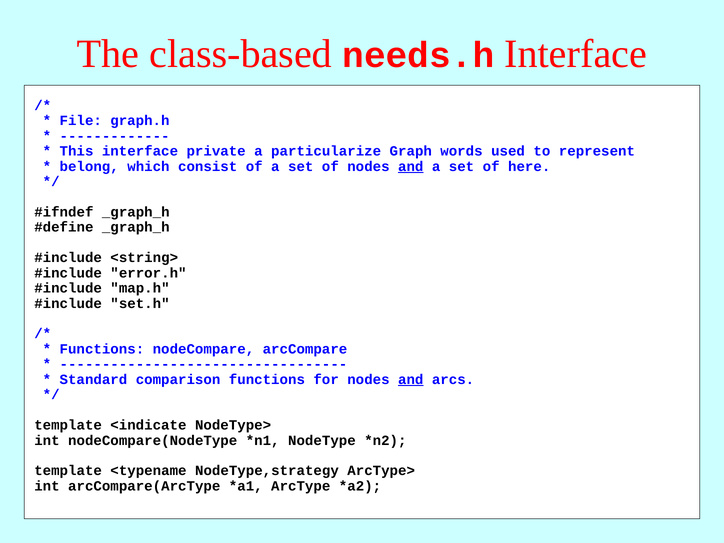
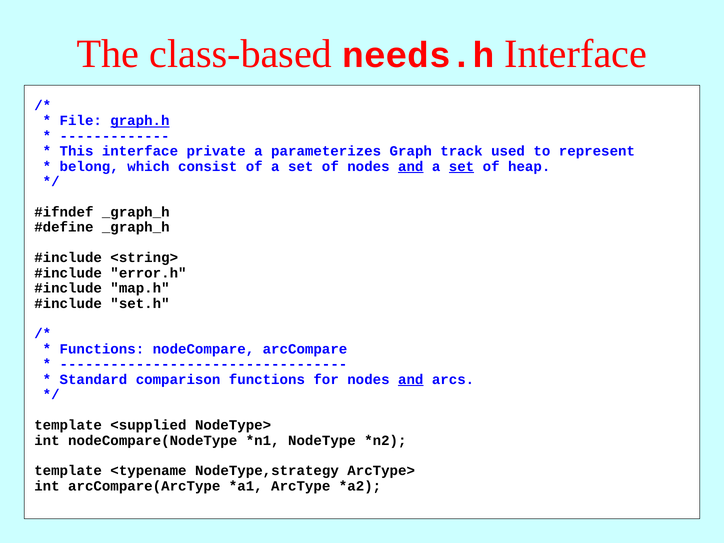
graph.h underline: none -> present (140, 121)
particularize: particularize -> parameterizes (326, 151)
words: words -> track (461, 151)
set underline: none -> present (462, 166)
here: here -> heap (529, 166)
<indicate: <indicate -> <supplied (148, 425)
